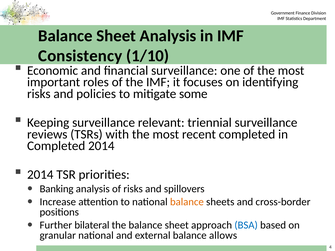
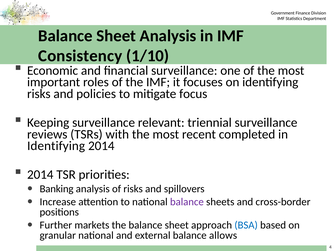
some: some -> focus (193, 94)
Completed: Completed -> Identifying (56, 146)
balance colour: orange -> purple (187, 202)
bilateral: bilateral -> markets (92, 225)
